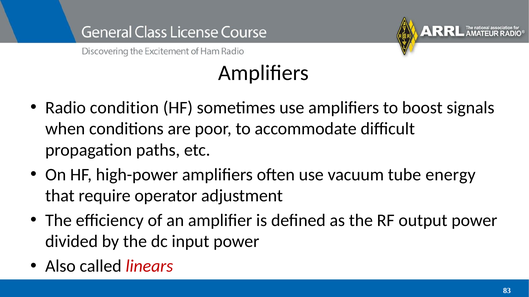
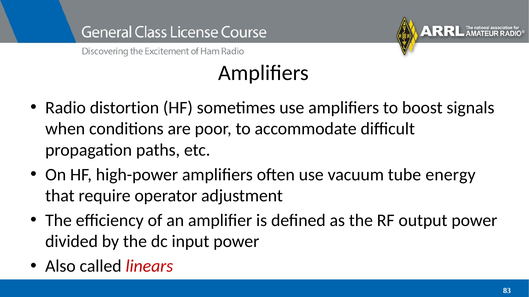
condition: condition -> distortion (124, 108)
